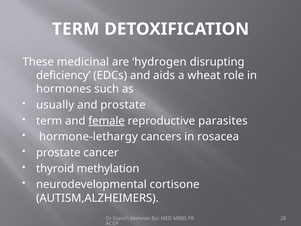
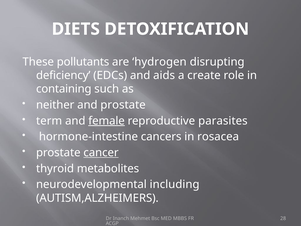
TERM: TERM -> DIETS (76, 29)
medicinal: medicinal -> pollutants (83, 62)
wheat: wheat -> create (204, 75)
hormones: hormones -> containing (64, 89)
usually: usually -> neither (55, 105)
hormone-lethargy: hormone-lethargy -> hormone-intestine (88, 137)
cancer underline: none -> present (101, 152)
methylation: methylation -> metabolites (108, 168)
cortisone: cortisone -> including (175, 184)
